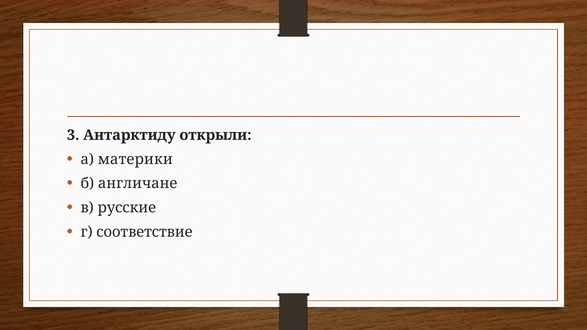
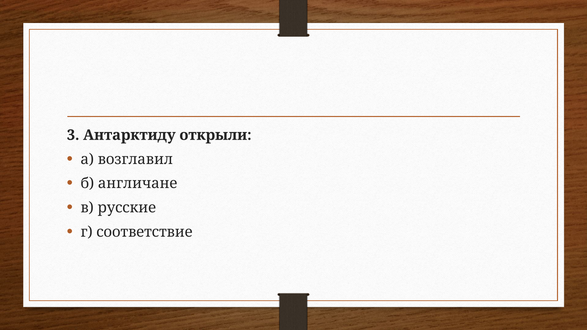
материки: материки -> возглавил (135, 159)
